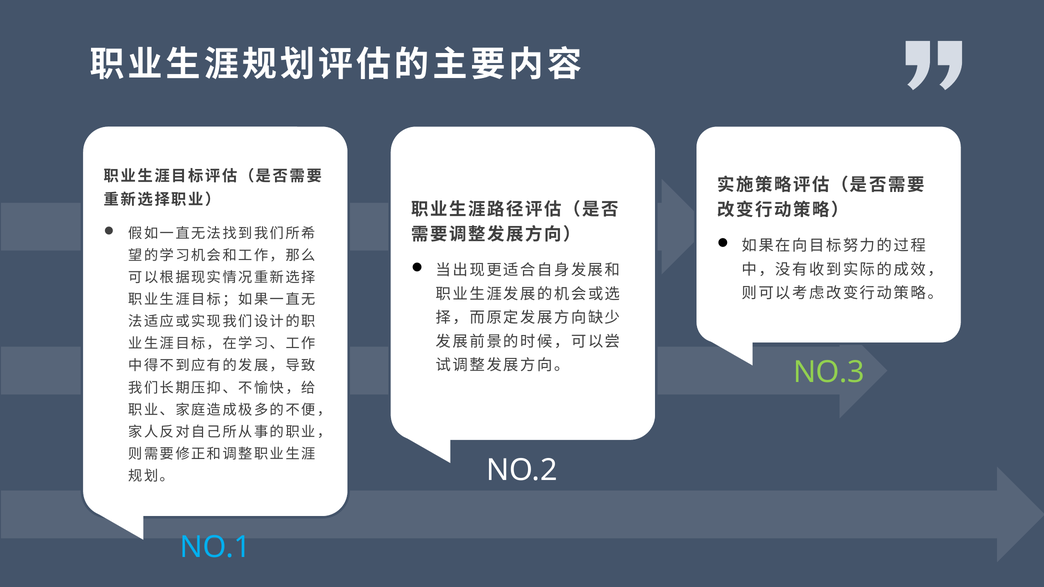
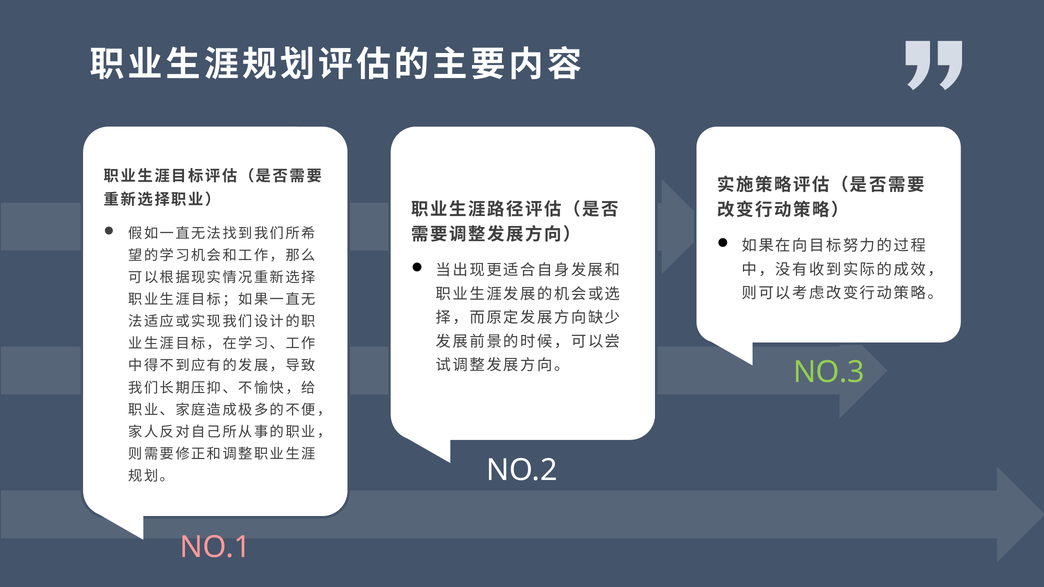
NO.1 colour: light blue -> pink (215, 548)
